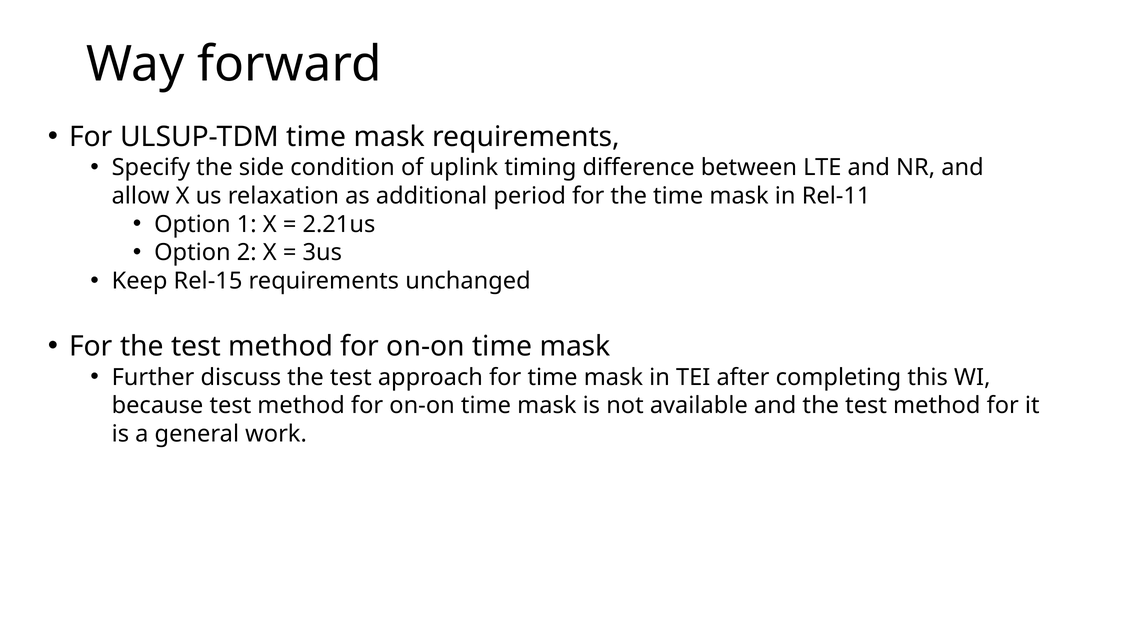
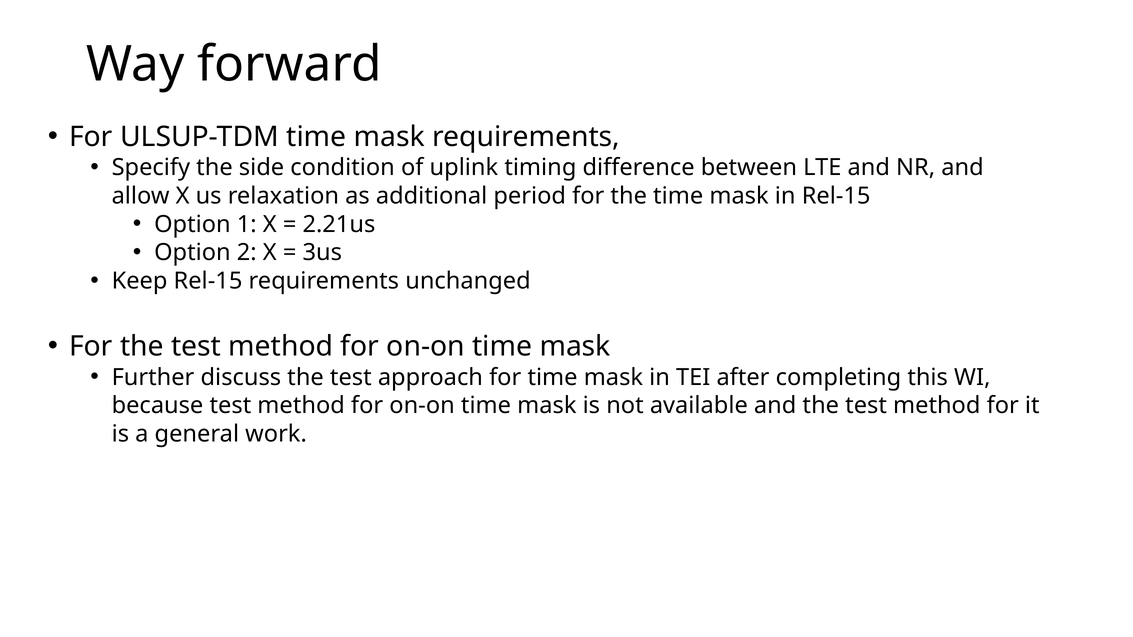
in Rel-11: Rel-11 -> Rel-15 (836, 196)
